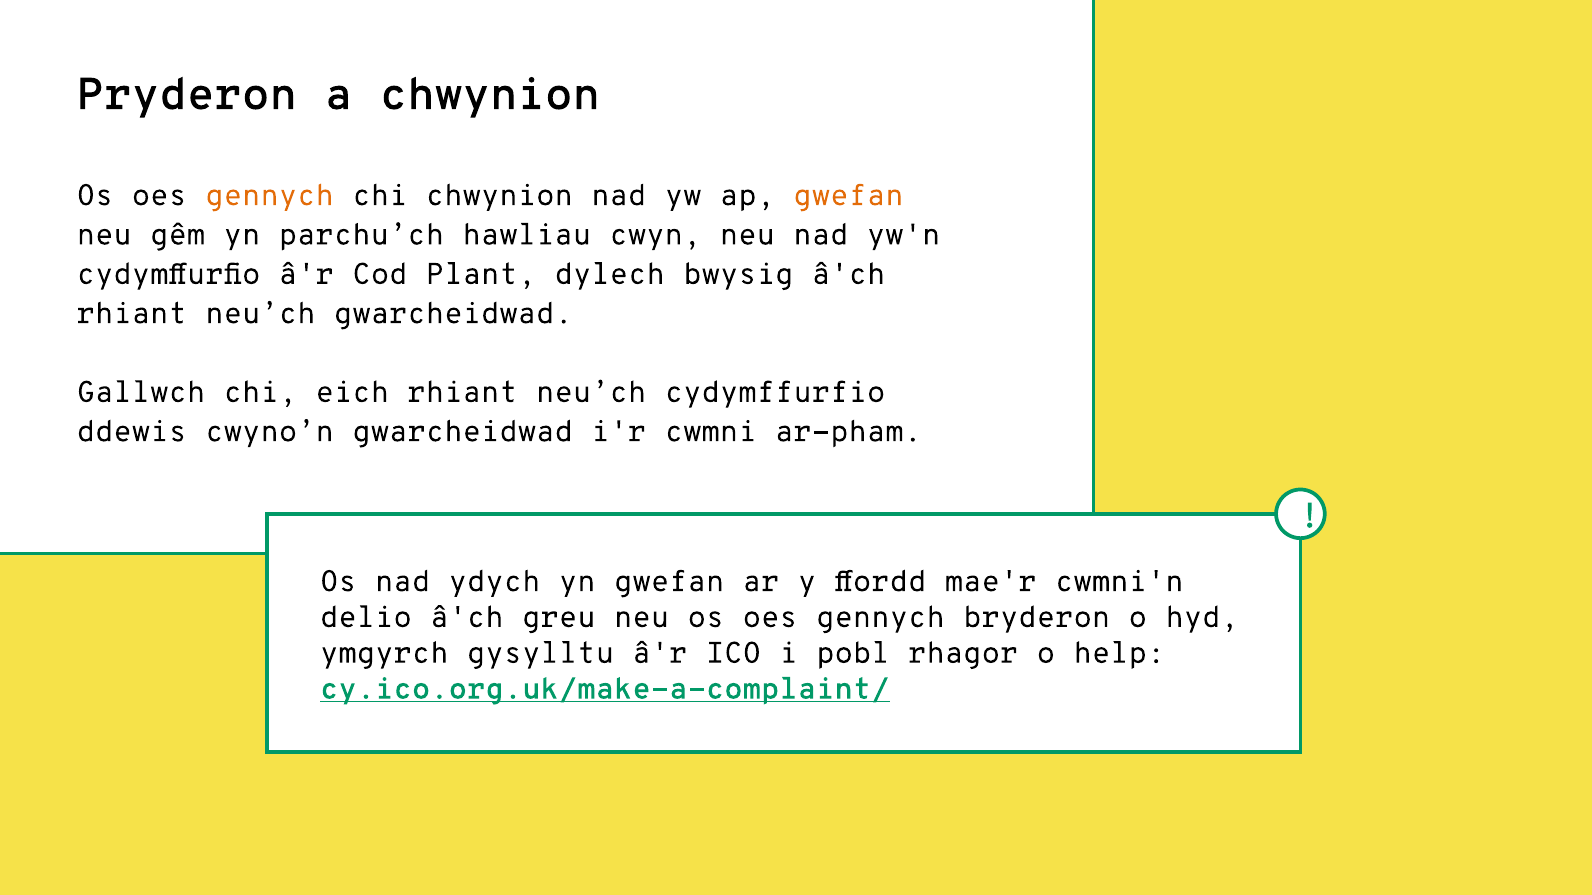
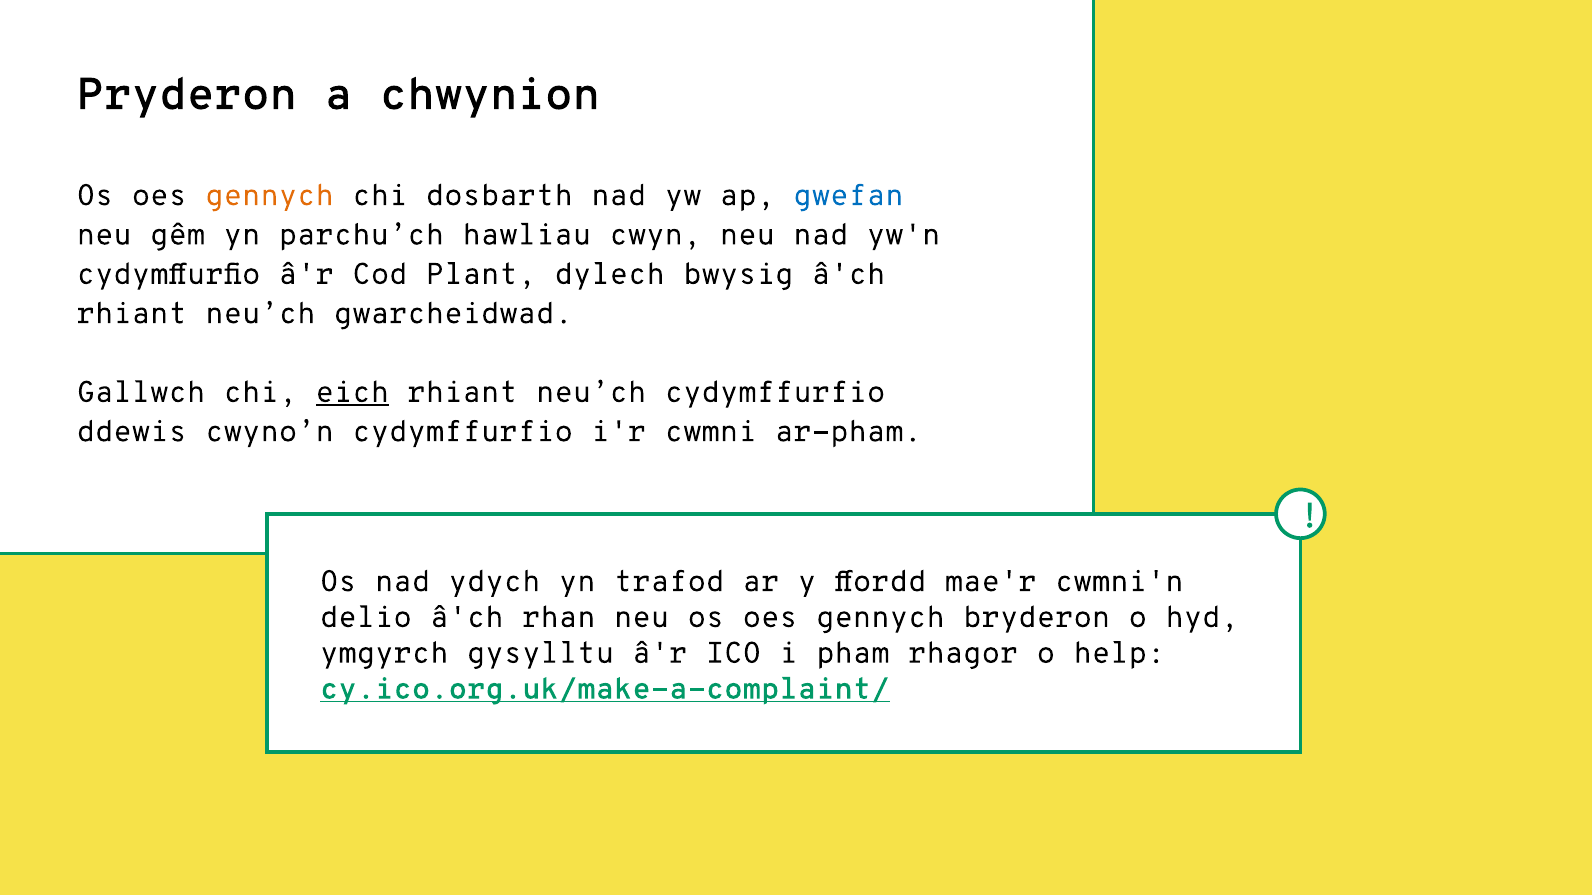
chi chwynion: chwynion -> dosbarth (499, 195)
gwefan colour: orange -> blue (849, 195)
eich underline: none -> present (352, 392)
cwyno’n gwarcheidwad: gwarcheidwad -> cydymffurfio (463, 432)
yn gwefan: gwefan -> trafod (669, 582)
greu: greu -> rhan (559, 617)
pobl: pobl -> pham (853, 653)
